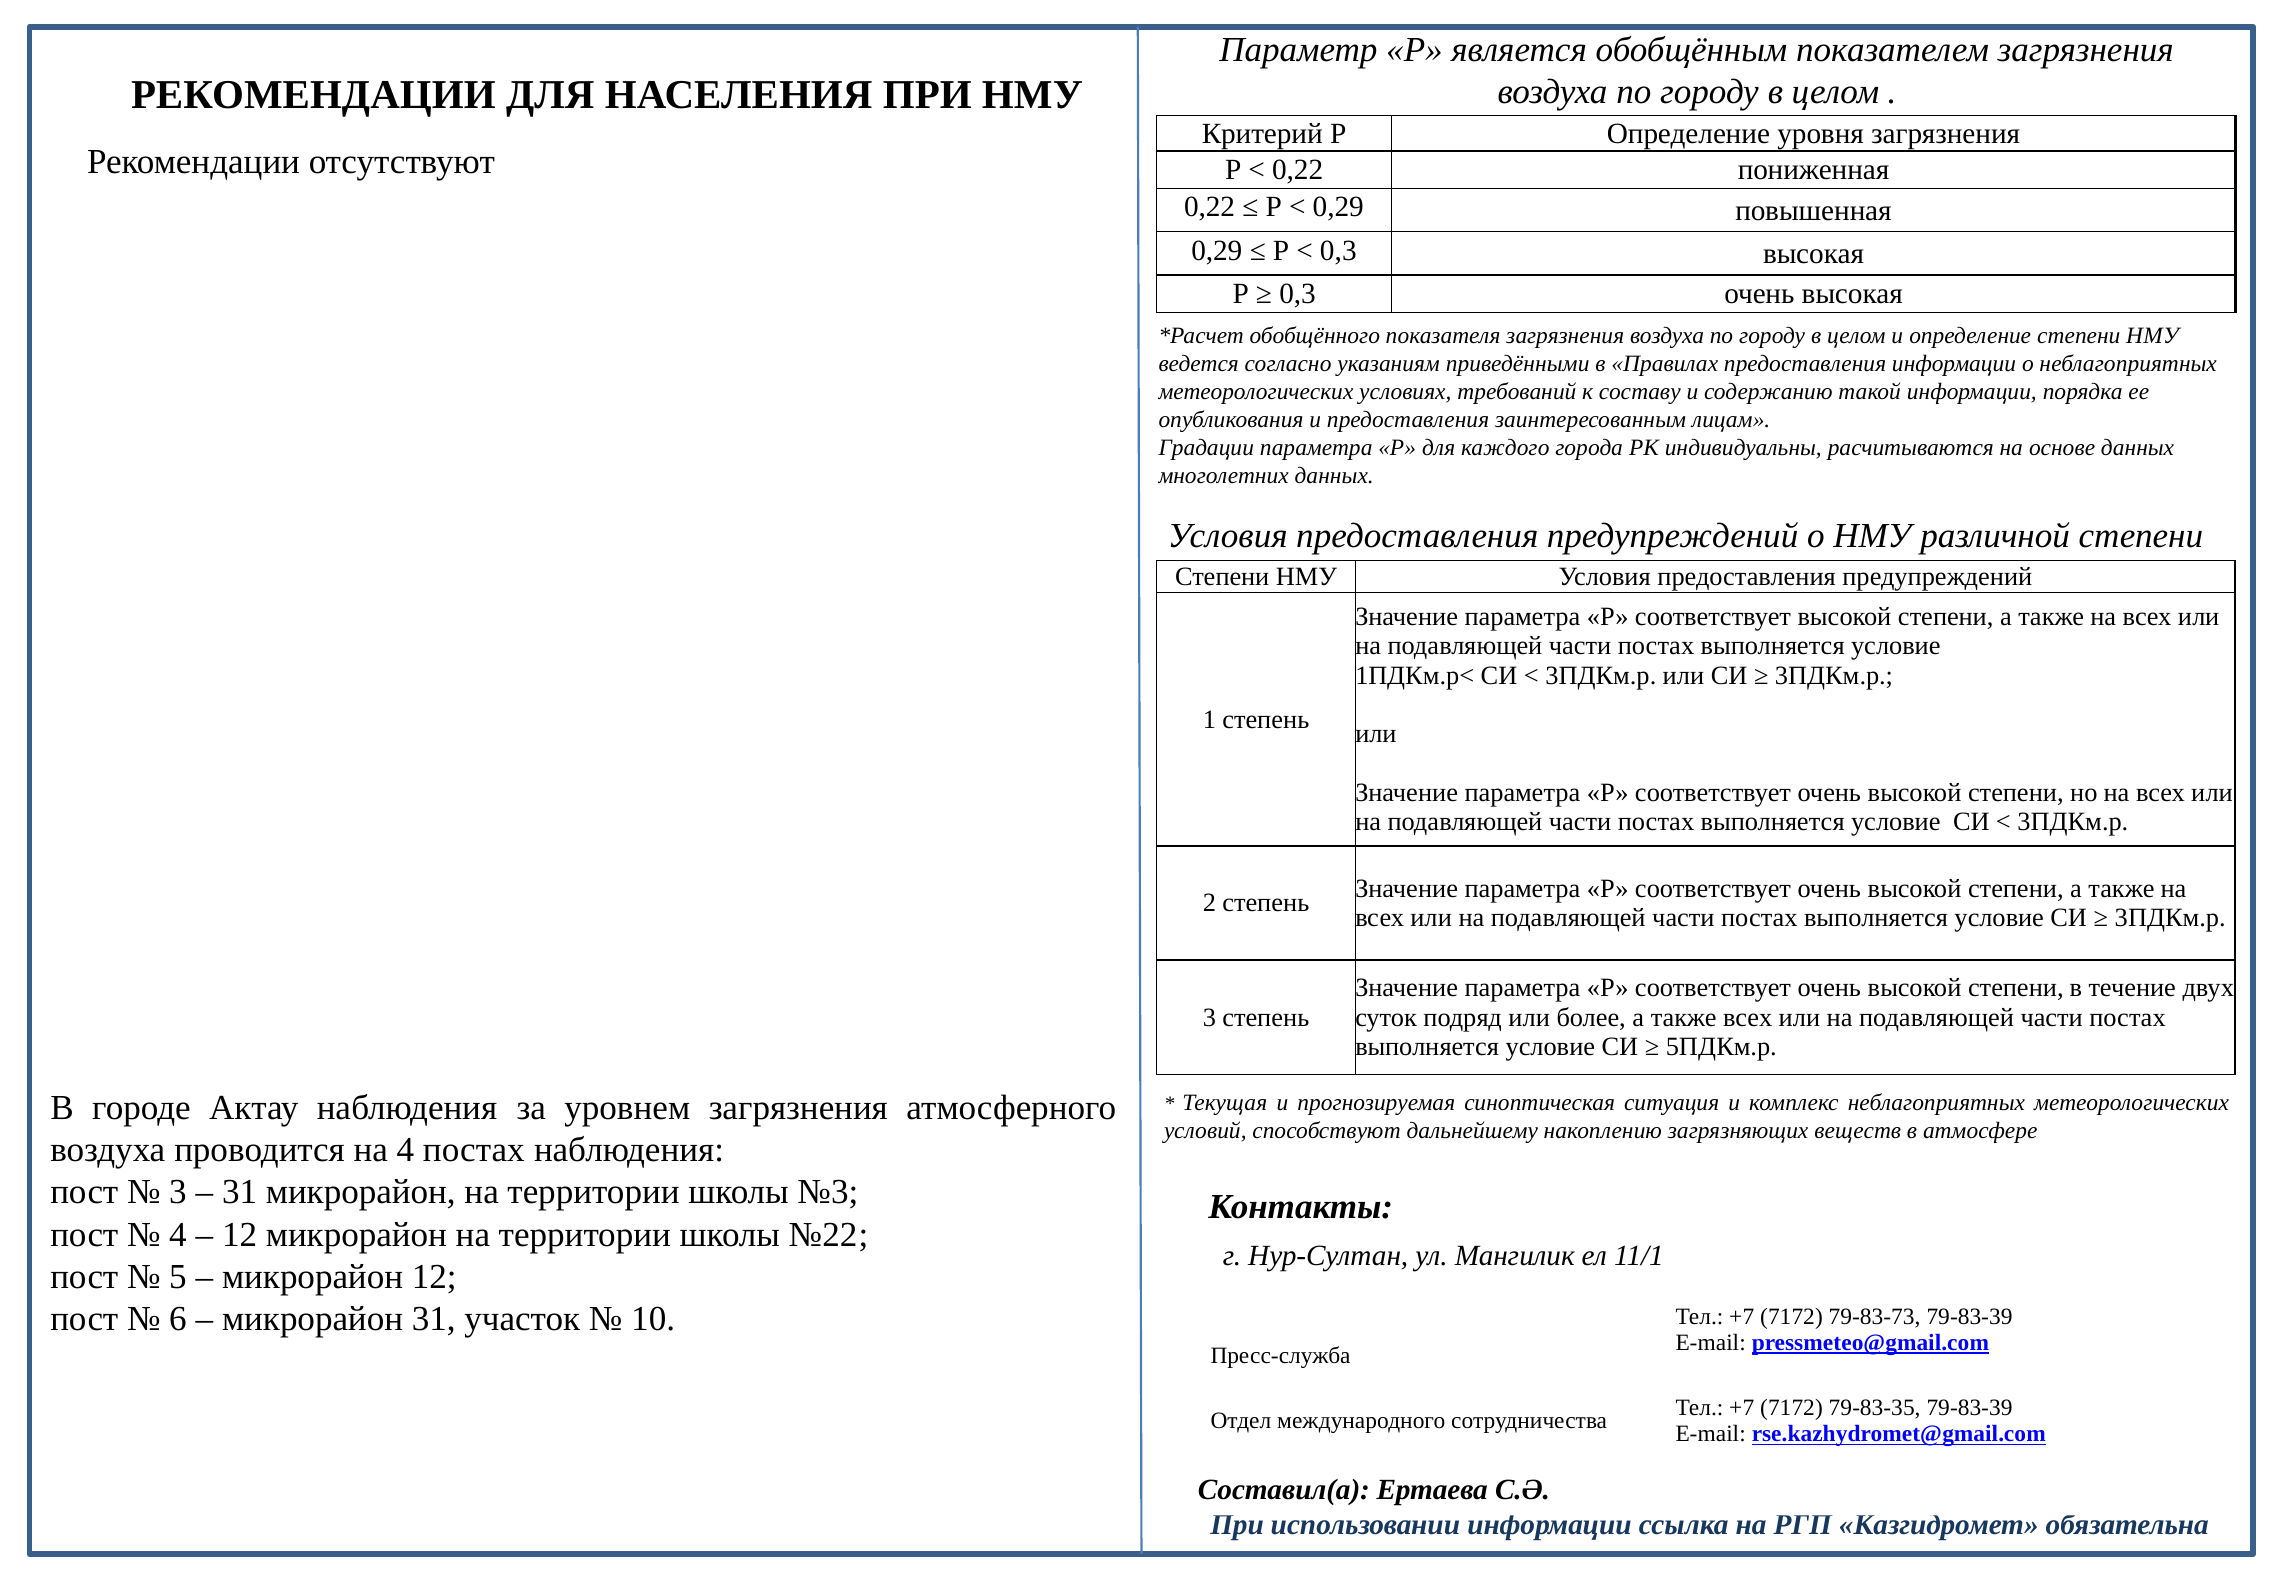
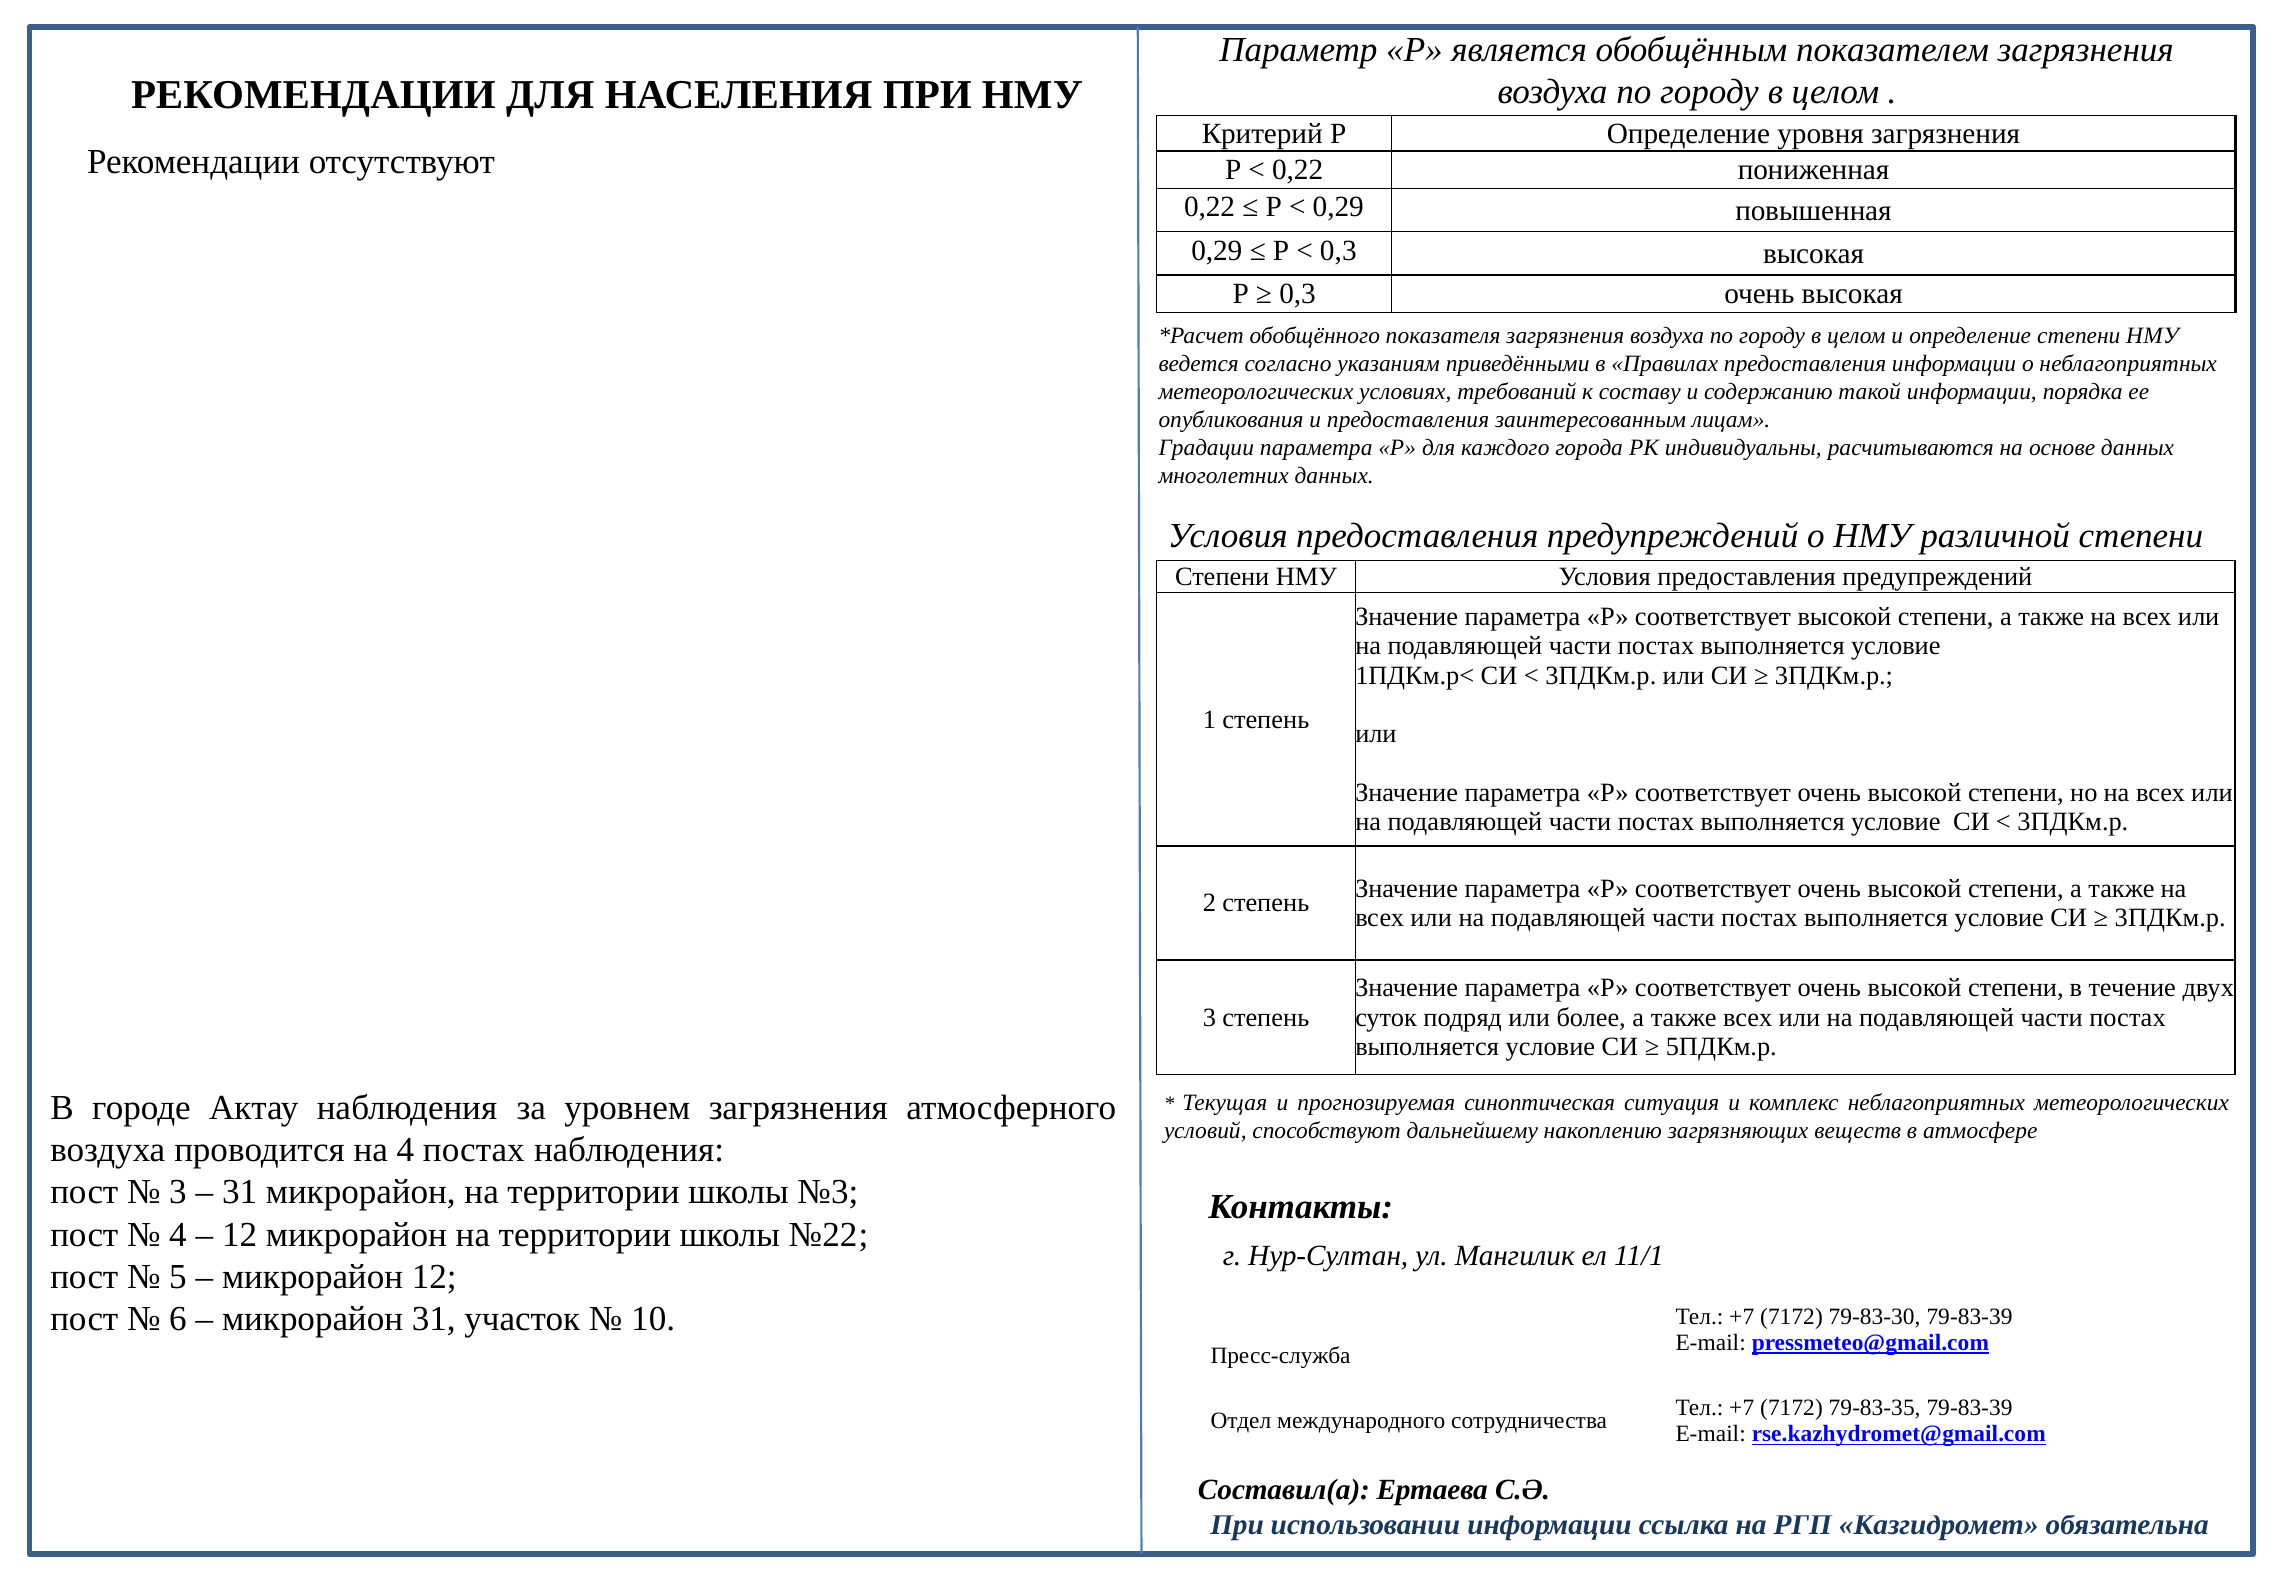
79-83-73: 79-83-73 -> 79-83-30 (1875, 1316)
